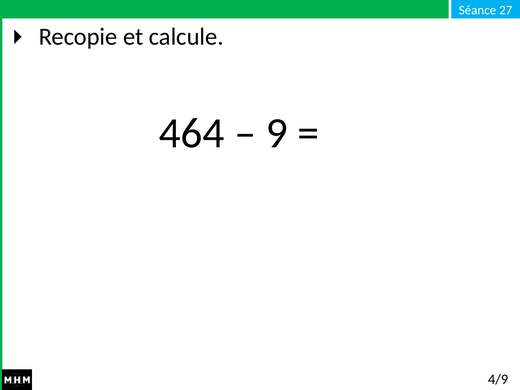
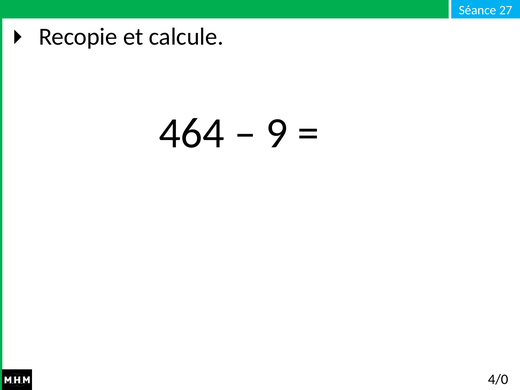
4/9: 4/9 -> 4/0 (498, 379)
